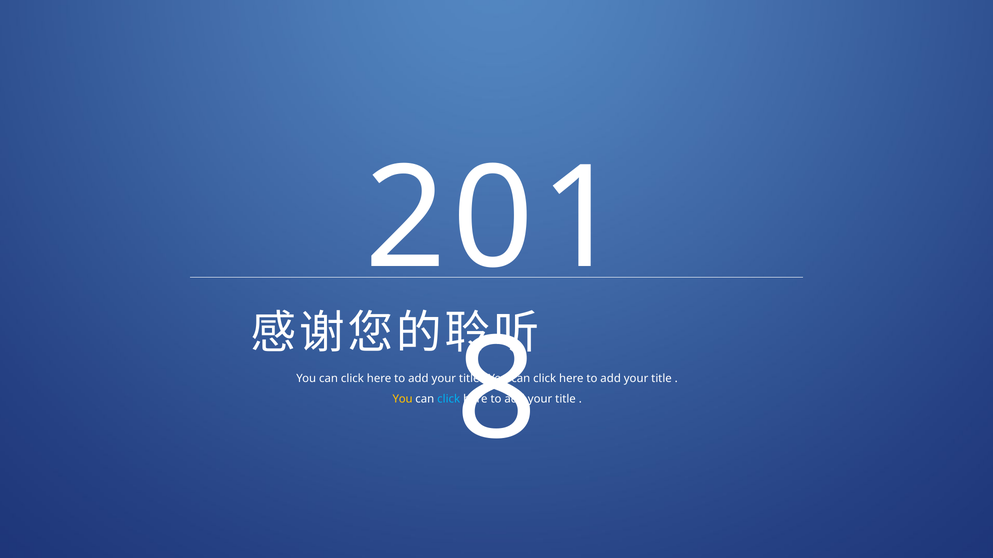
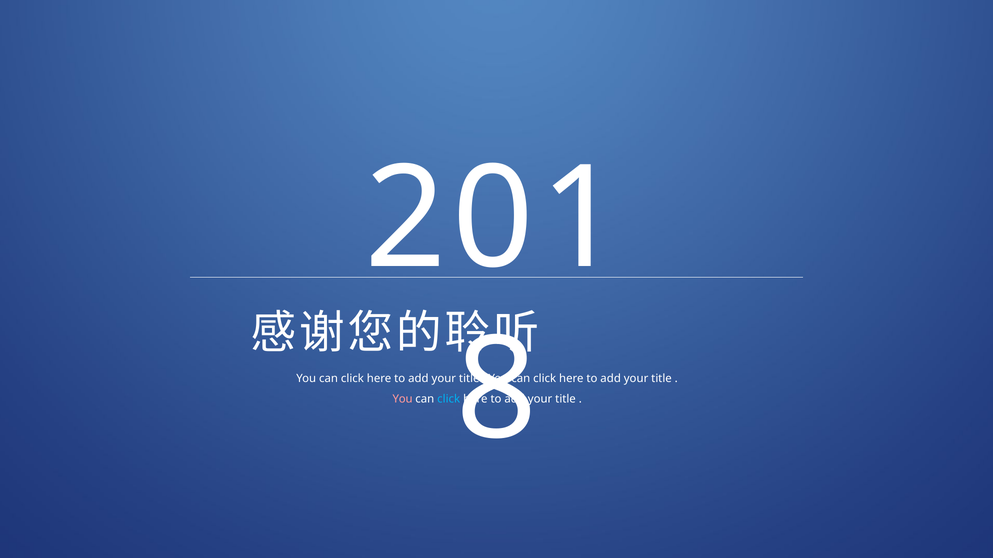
You colour: yellow -> pink (403, 399)
